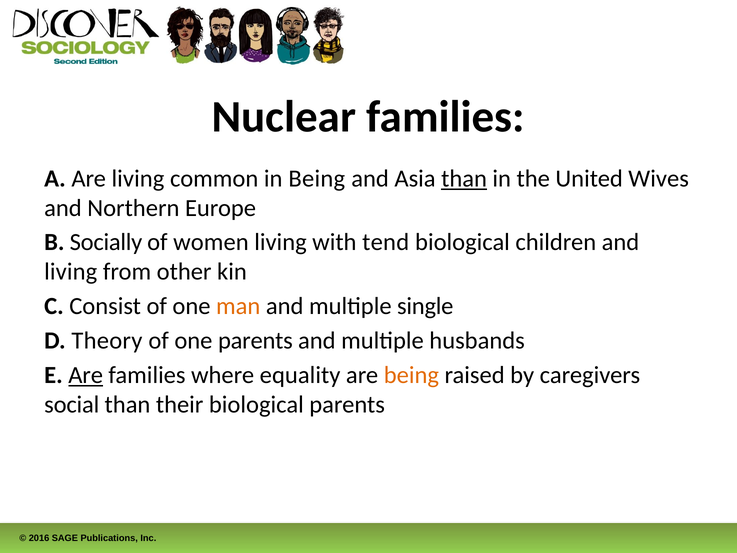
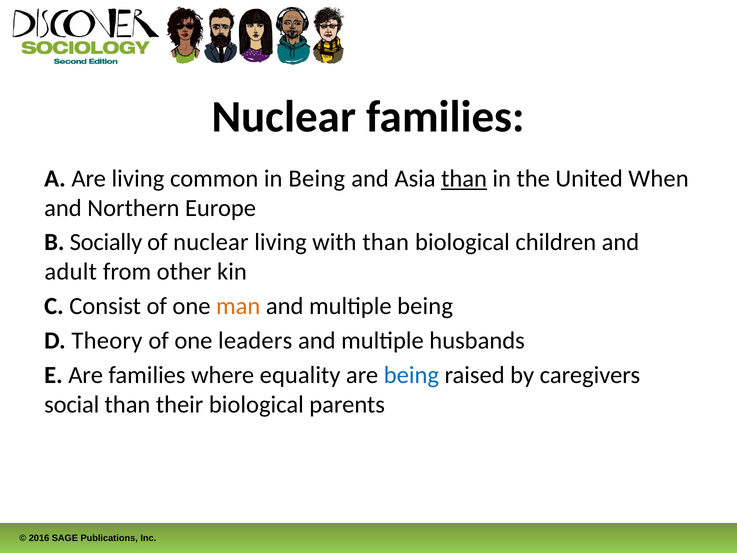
Wives: Wives -> When (659, 178)
of women: women -> nuclear (211, 242)
with tend: tend -> than (386, 242)
living: living -> adult (71, 272)
multiple single: single -> being (425, 306)
one parents: parents -> leaders (255, 341)
Are underline: present -> none (86, 375)
being colour: orange -> blue (411, 375)
